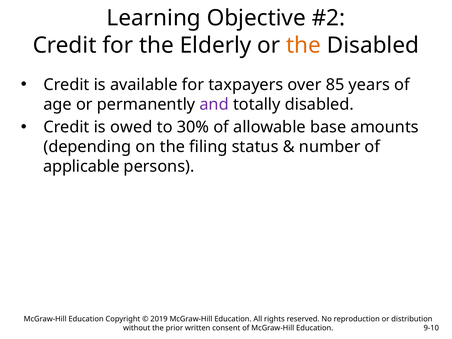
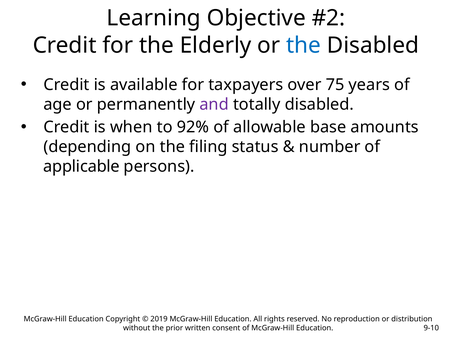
the colour: orange -> blue (304, 45)
85: 85 -> 75 (335, 85)
owed: owed -> when (131, 127)
30%: 30% -> 92% (193, 127)
